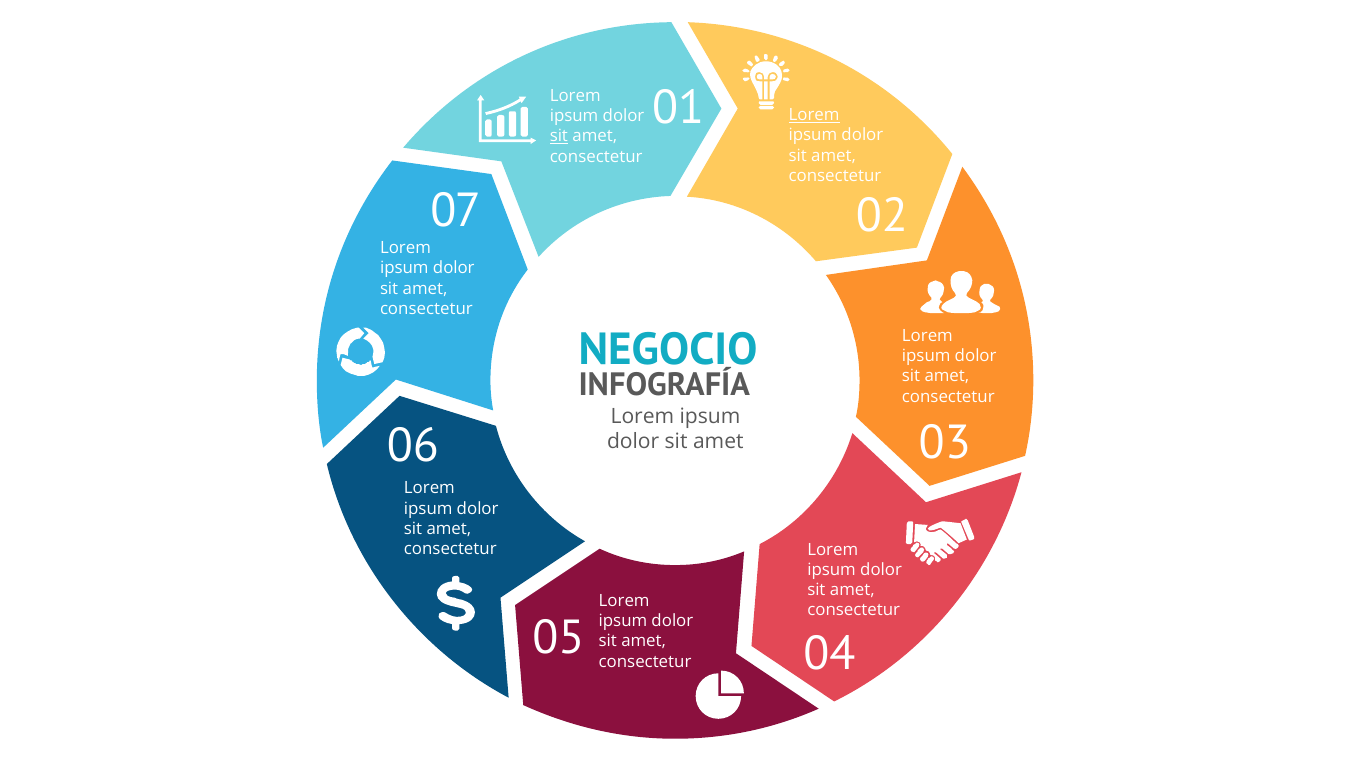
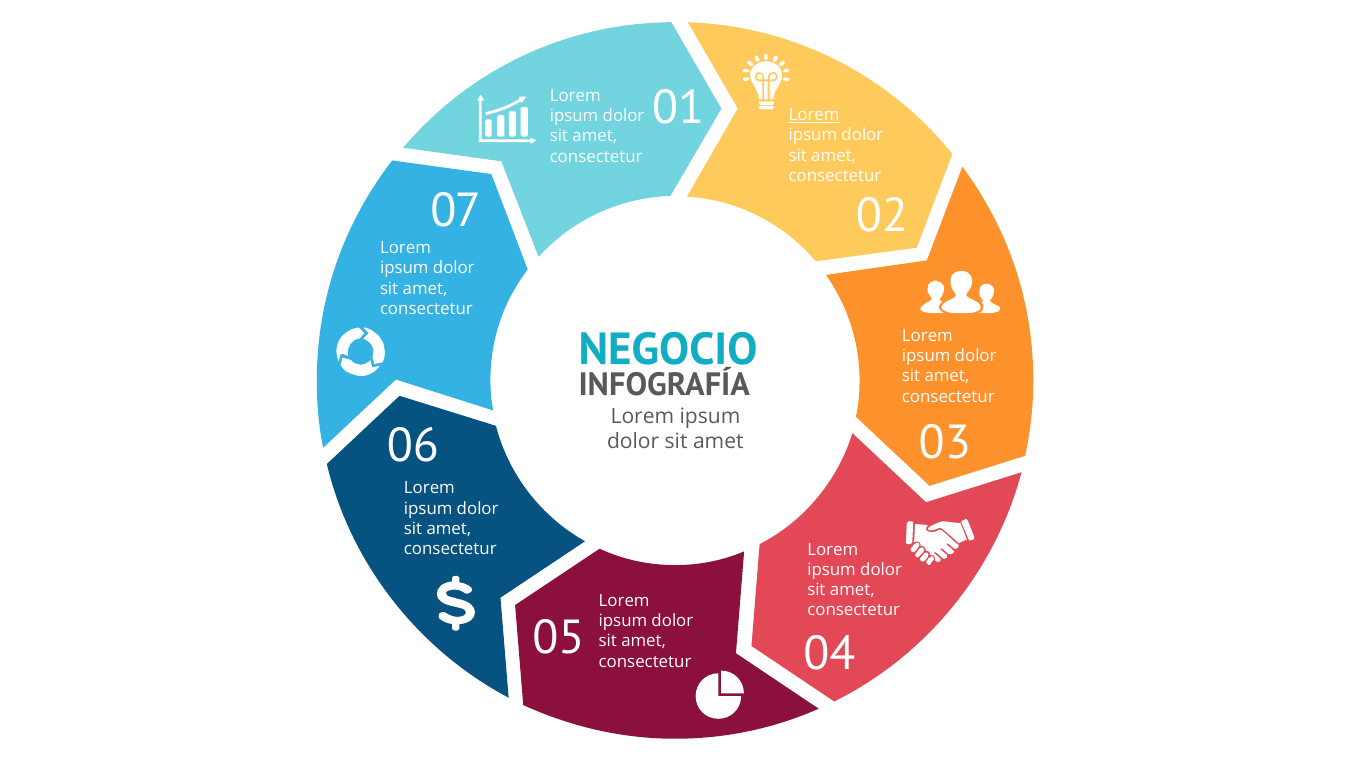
sit underline: present -> none (559, 136)
